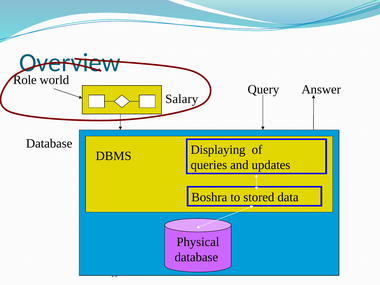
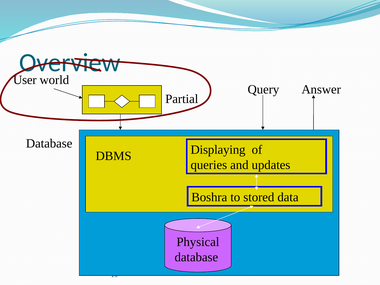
Role: Role -> User (25, 80)
Salary: Salary -> Partial (182, 99)
